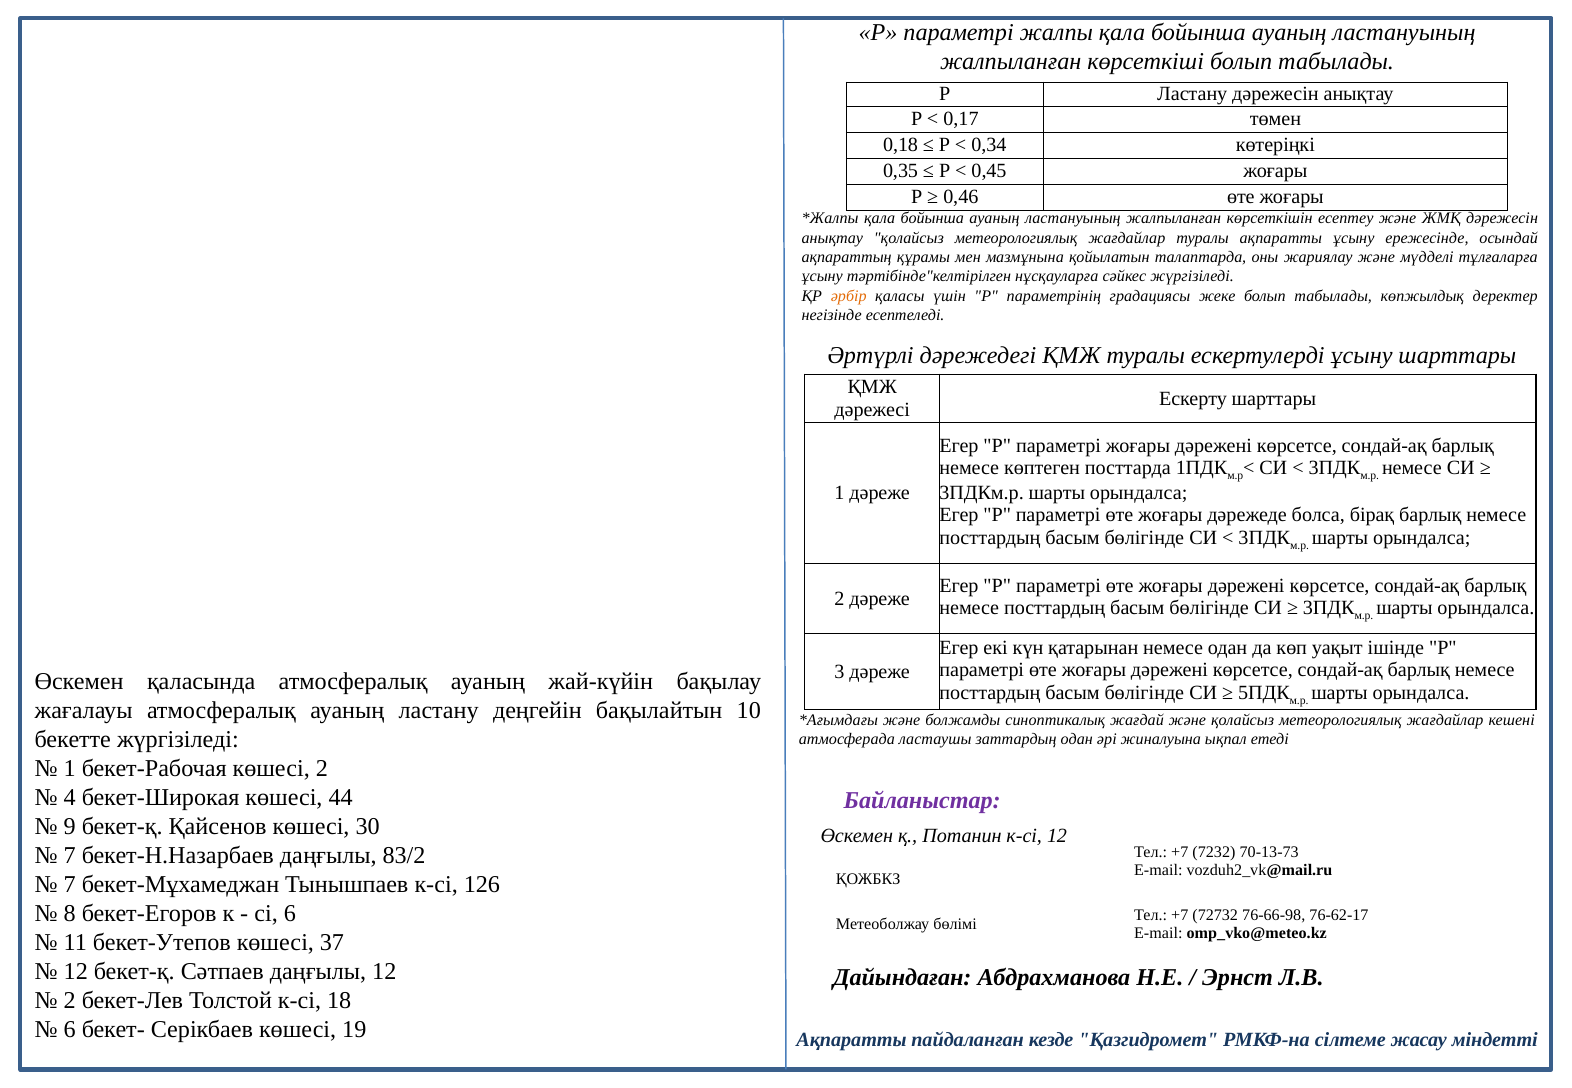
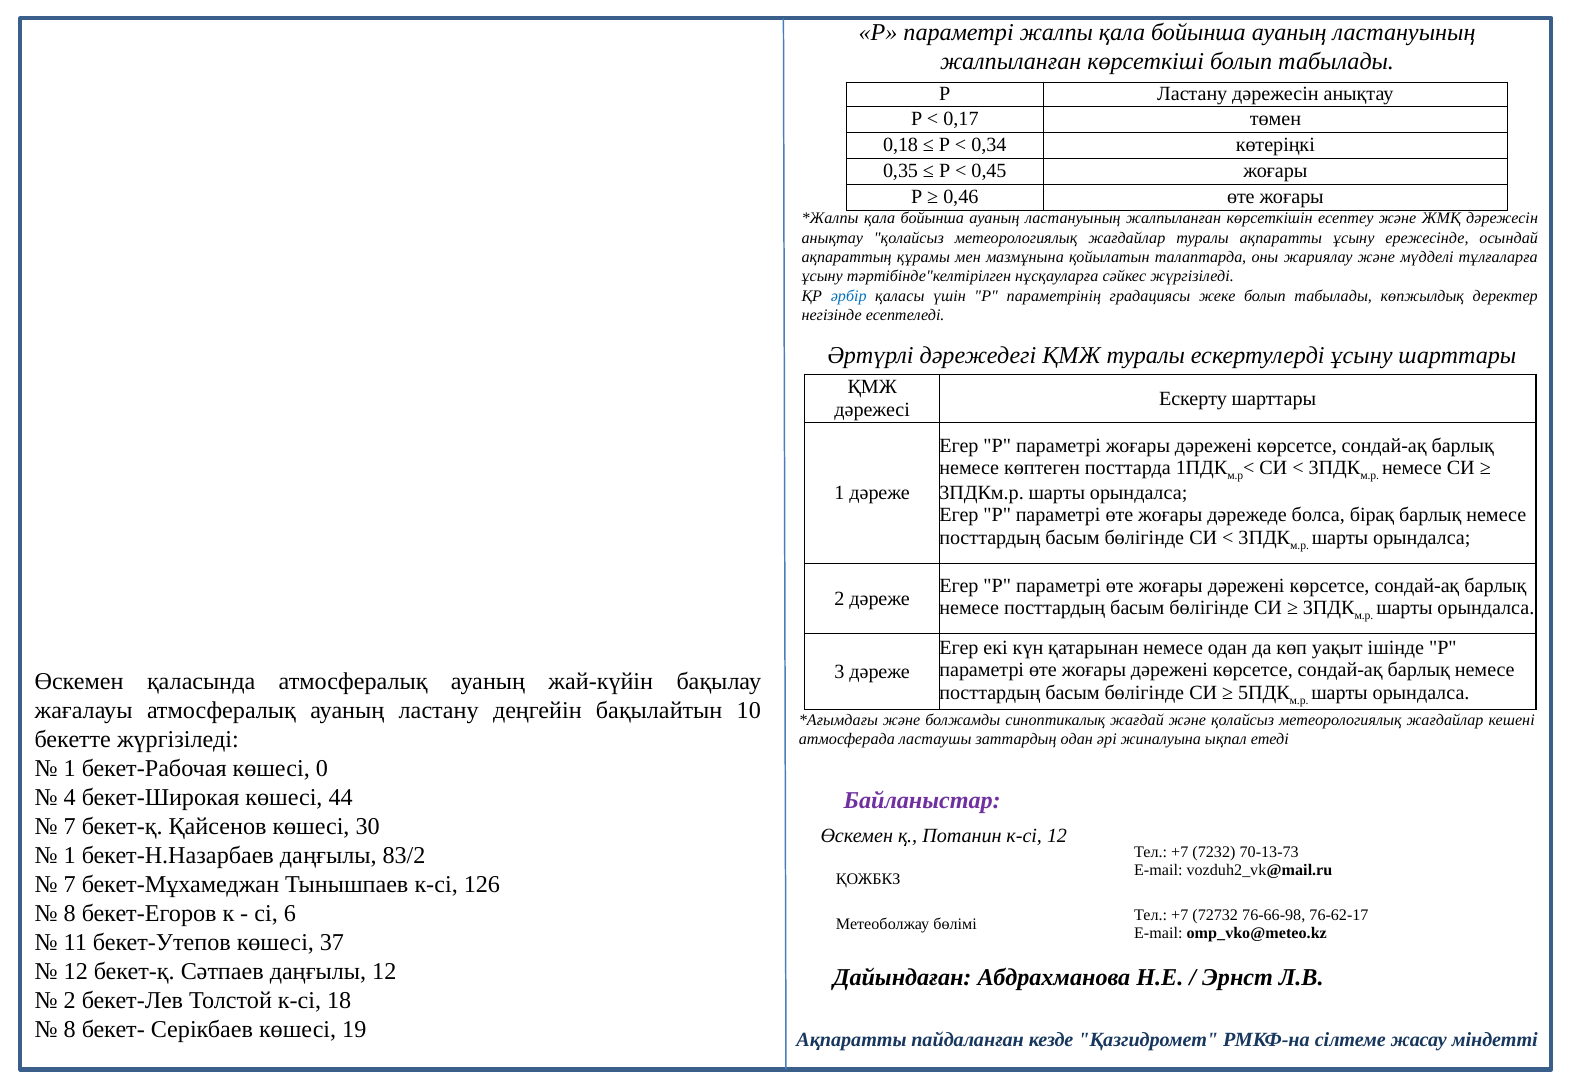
әрбір colour: orange -> blue (849, 296)
көшесі 2: 2 -> 0 (322, 769)
9: 9 -> 7 (70, 827)
7: 7 -> 1 (70, 856)
6: 6 -> 8 (70, 1030)
